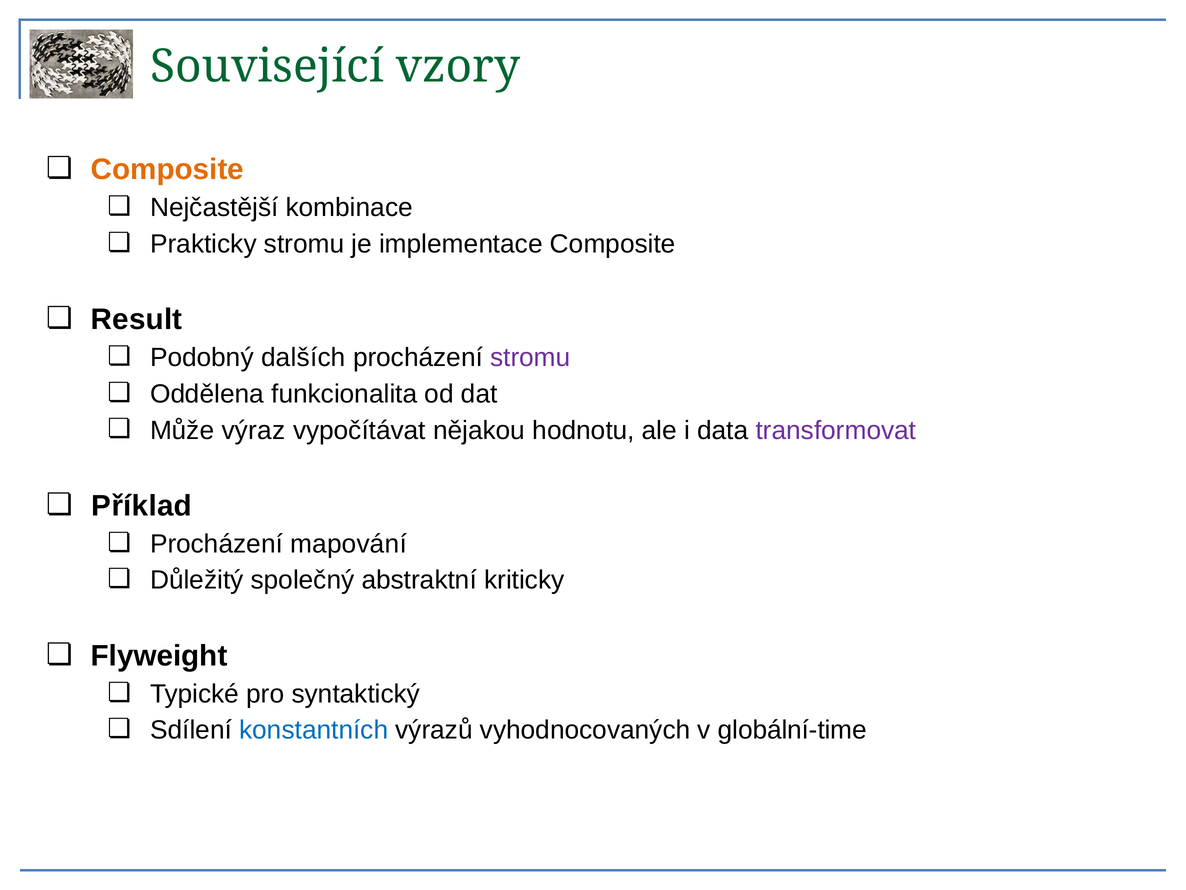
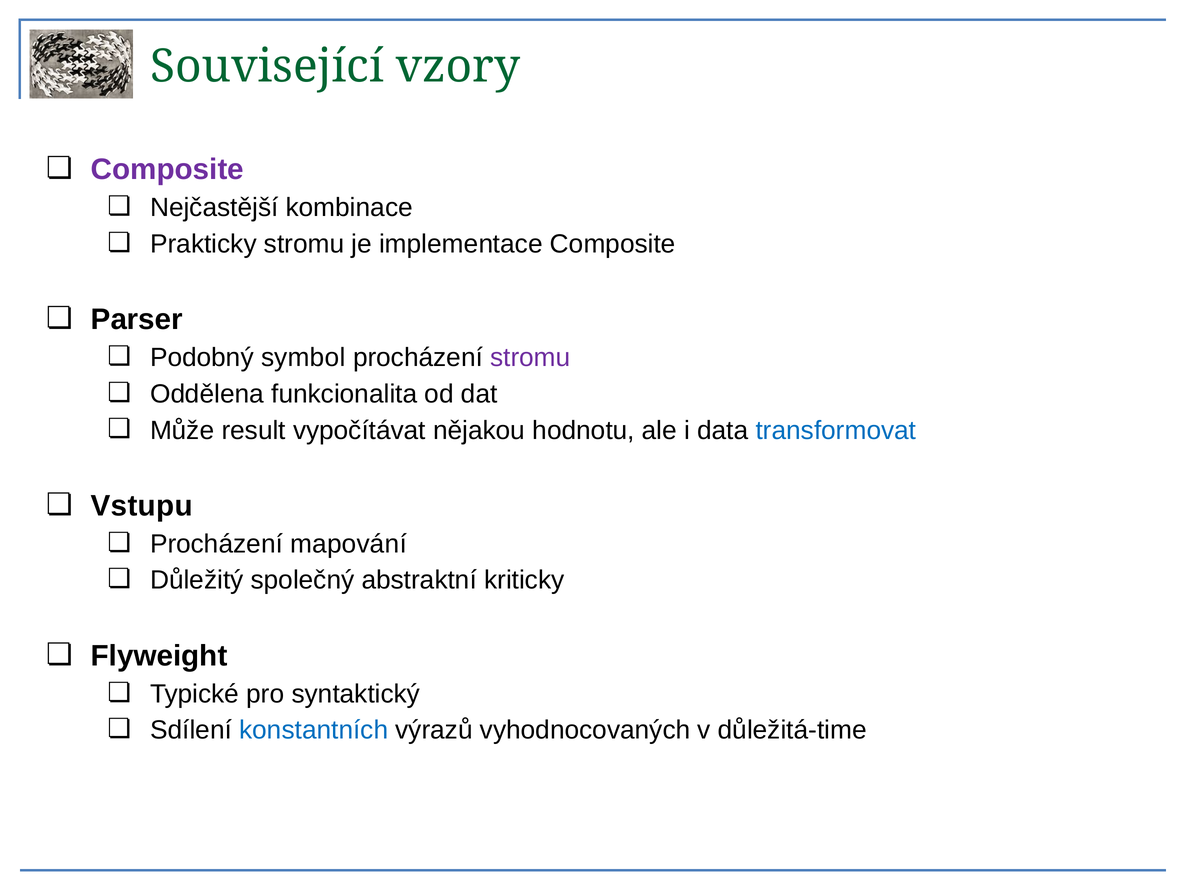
Composite colour: orange -> purple (167, 169)
Result: Result -> Parser (137, 319)
dalších: dalších -> symbol (303, 357)
výraz: výraz -> result (254, 430)
transformovat colour: purple -> blue (836, 430)
Příklad: Příklad -> Vstupu (142, 506)
globální-time: globální-time -> důležitá-time (792, 730)
